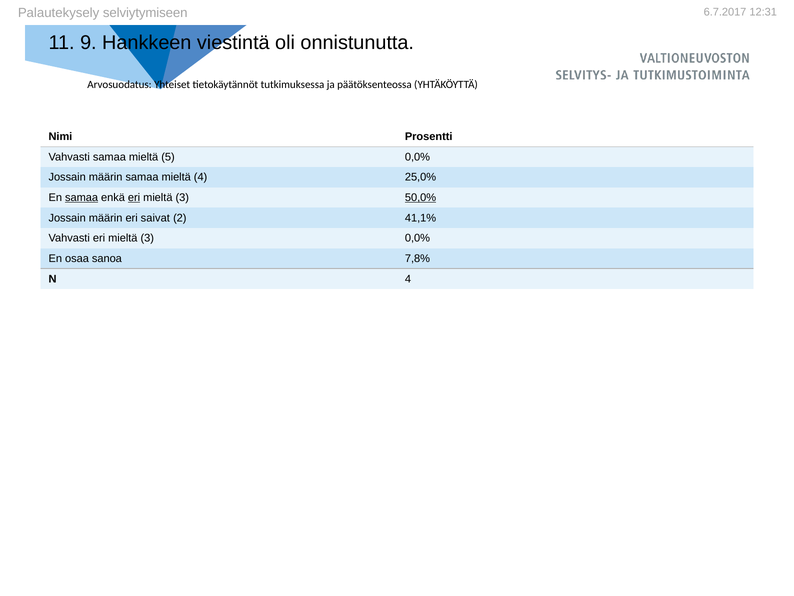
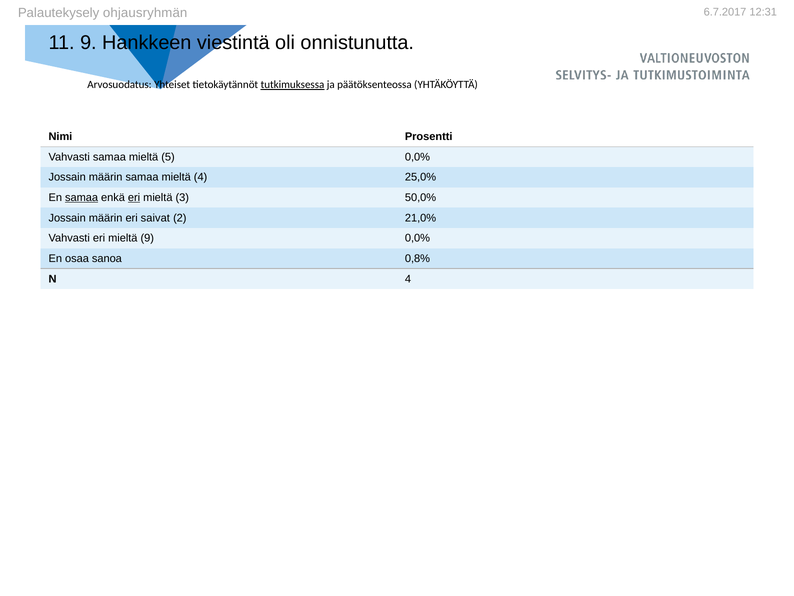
selviytymiseen: selviytymiseen -> ohjausryhmän (145, 13)
tutkimuksessa underline: none -> present (293, 85)
50,0% underline: present -> none (421, 197)
41,1%: 41,1% -> 21,0% (421, 218)
Vahvasti eri mieltä 3: 3 -> 9 (147, 238)
7,8%: 7,8% -> 0,8% (417, 258)
